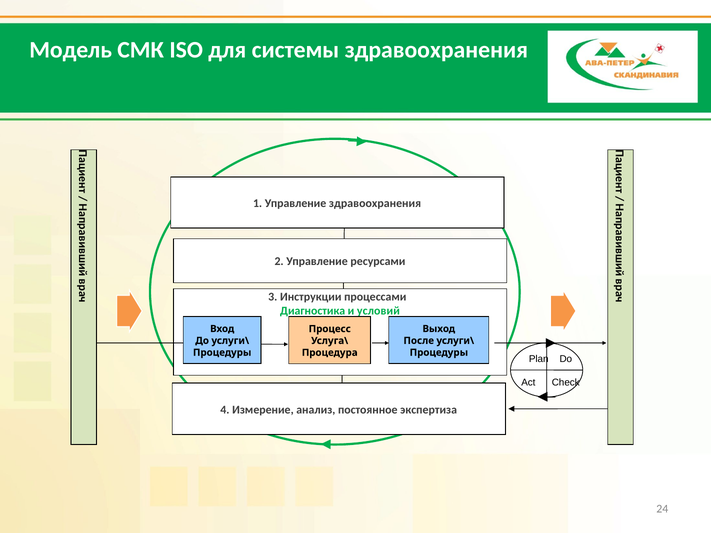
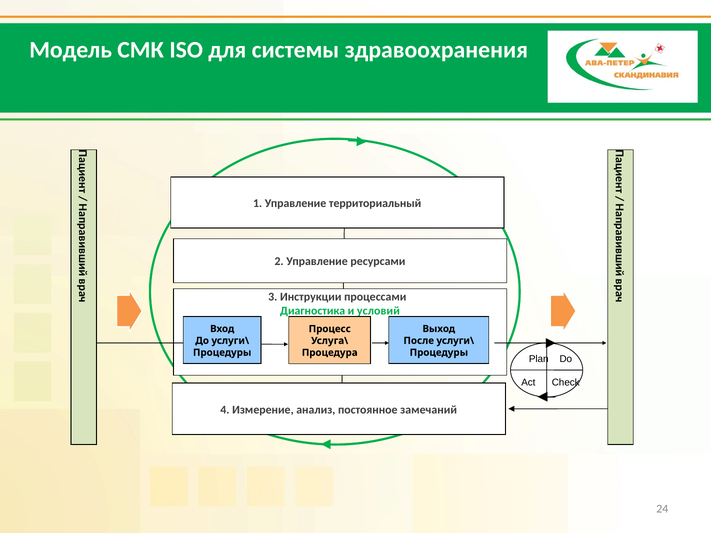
Управление здравоохранения: здравоохранения -> территориальный (375, 203)
экспертиза: экспертиза -> замечаний (429, 410)
